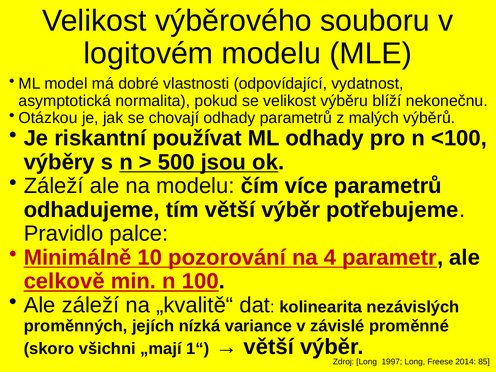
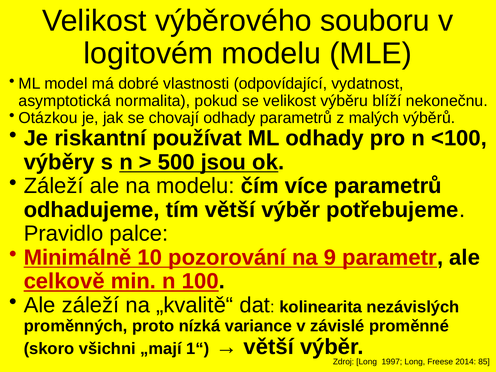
4: 4 -> 9 (330, 257)
jejích: jejích -> proto (153, 326)
